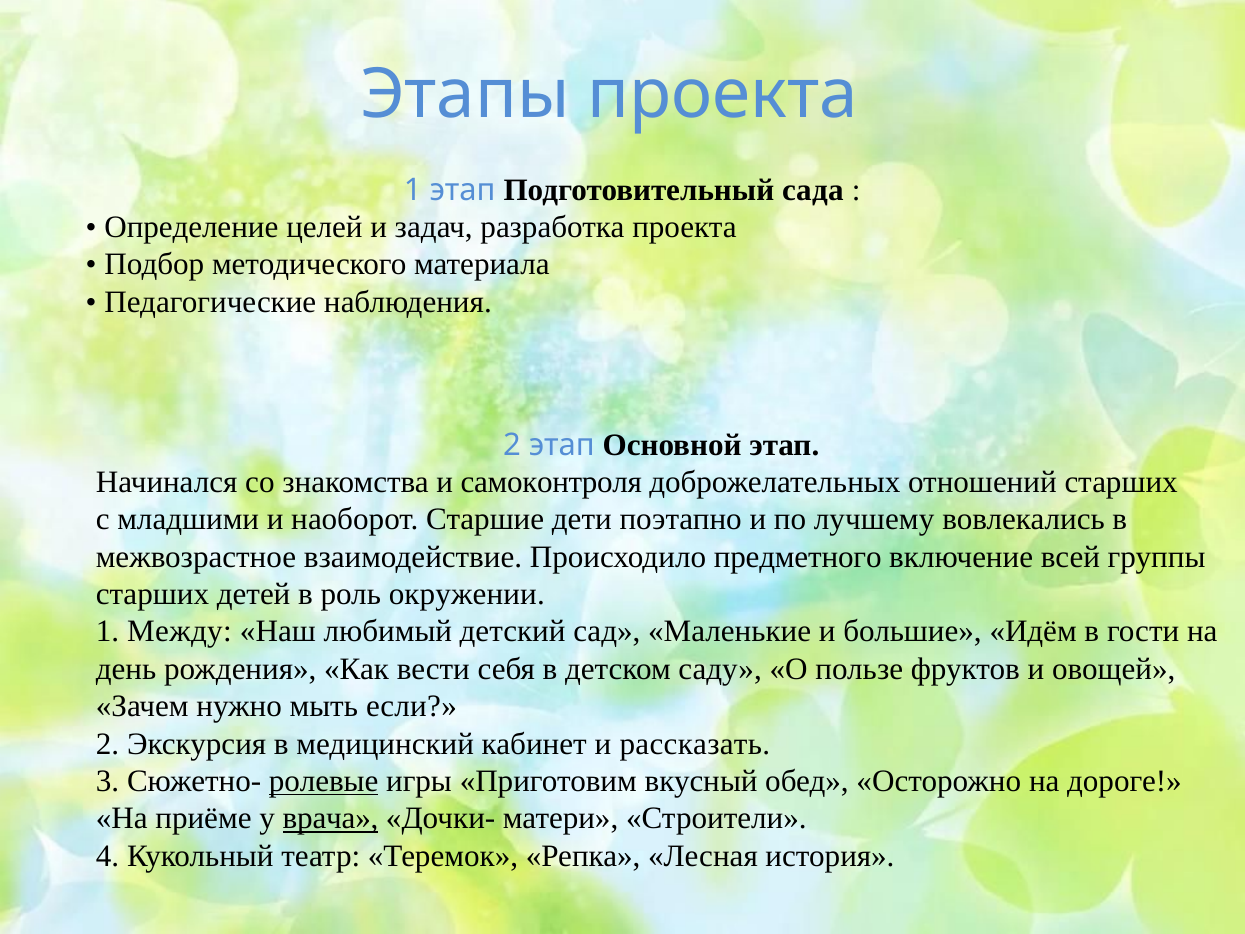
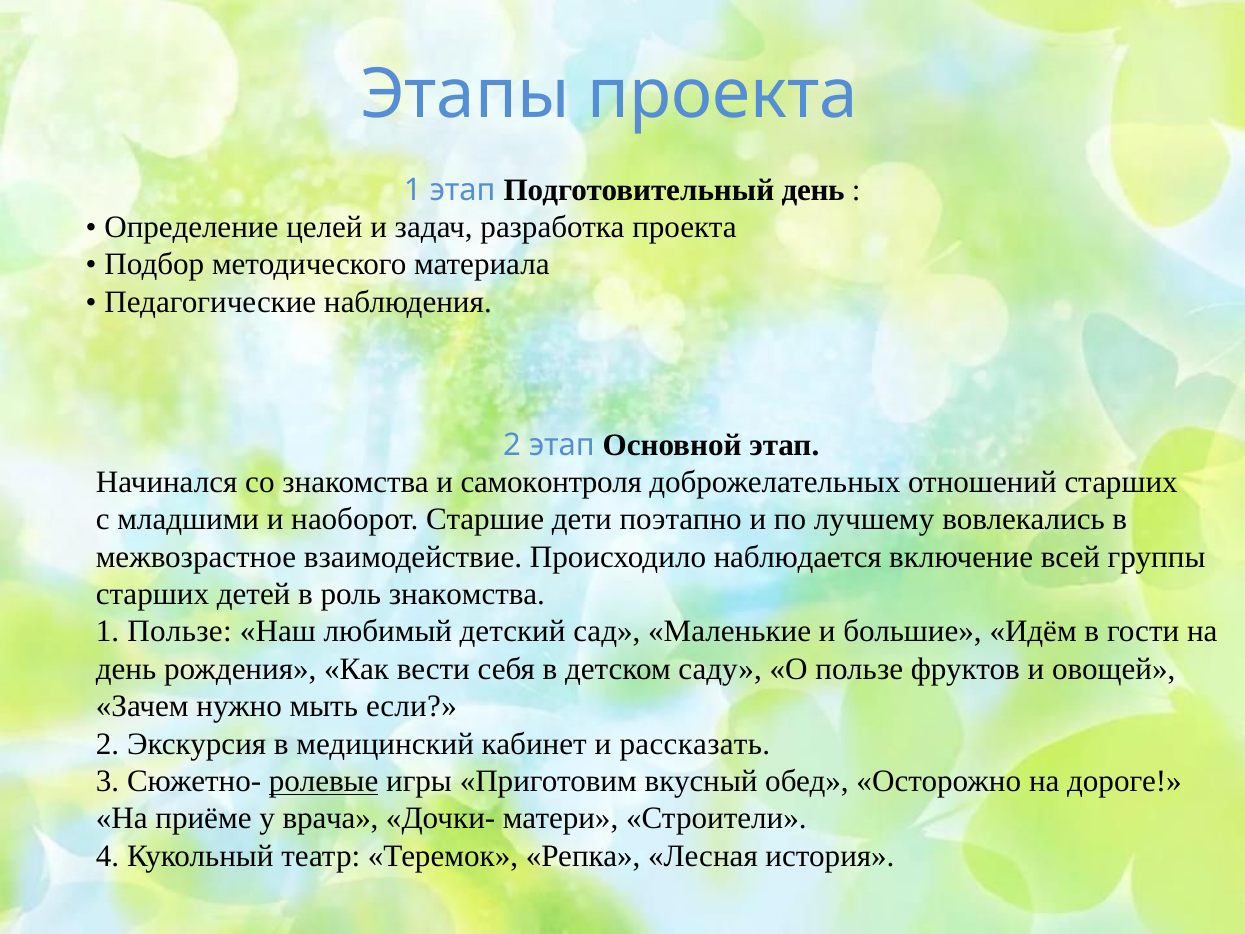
Подготовительный сада: сада -> день (813, 190)
предметного: предметного -> наблюдается (798, 557)
роль окружении: окружении -> знакомства (467, 594)
1 Между: Между -> Пользе (179, 632)
врача underline: present -> none (331, 818)
